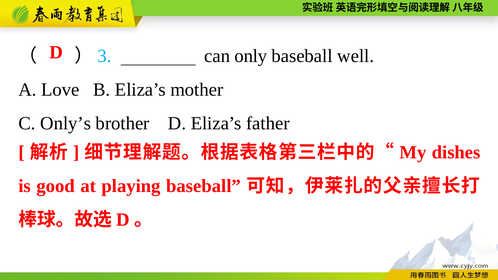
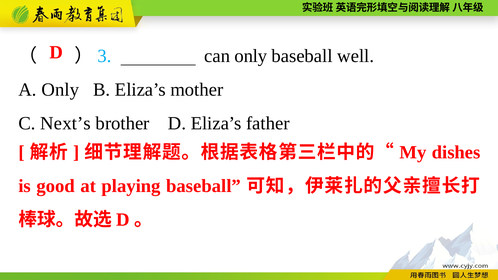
A Love: Love -> Only (60, 90)
Only’s: Only’s -> Next’s (66, 123)
